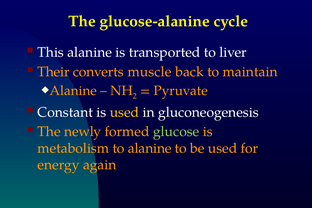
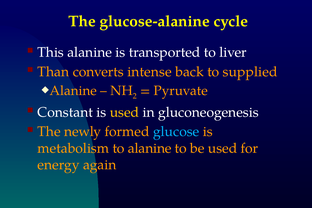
Their: Their -> Than (53, 72)
muscle: muscle -> intense (150, 72)
maintain: maintain -> supplied (250, 72)
glucose colour: light green -> light blue (176, 132)
